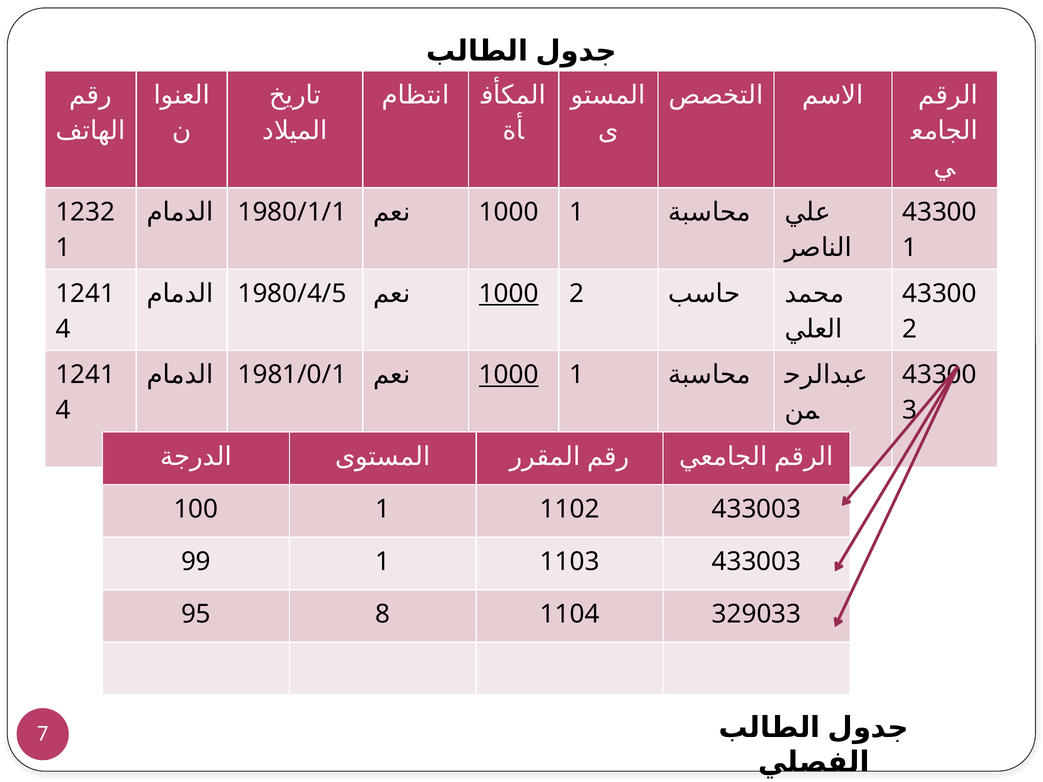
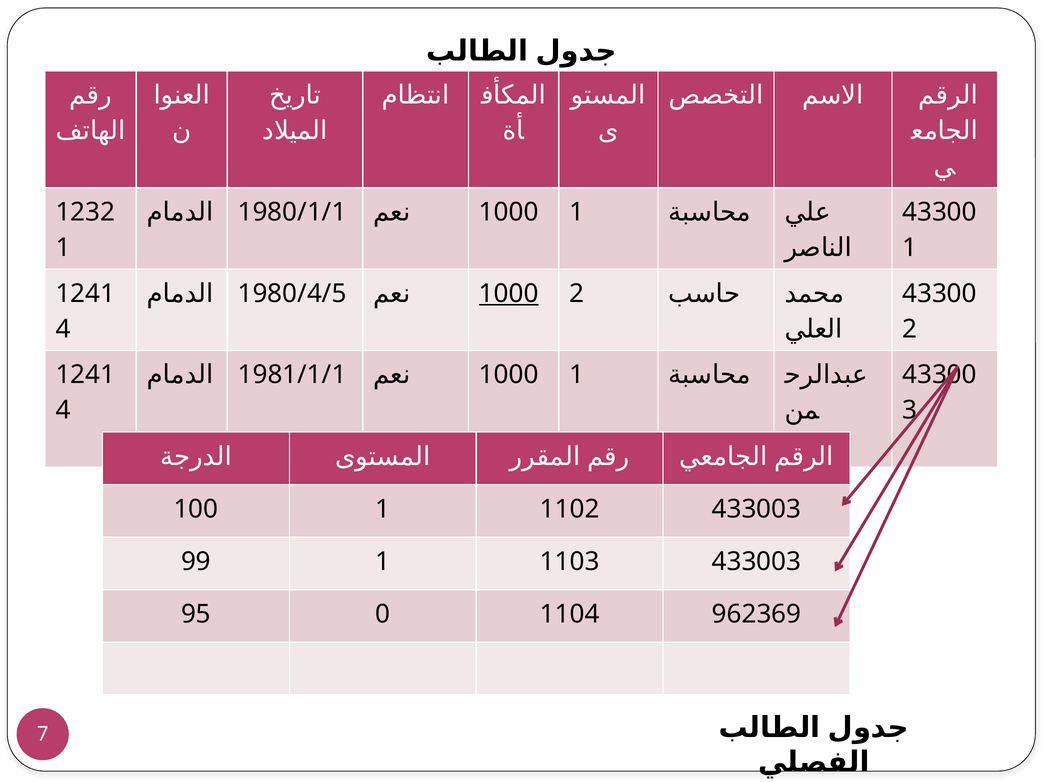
1981/0/1: 1981/0/1 -> 1981/1/1 (292, 375)
1000 underline: present -> none (509, 375)
8: 8 -> 0 (383, 614)
329033: 329033 -> 962369 (757, 614)
